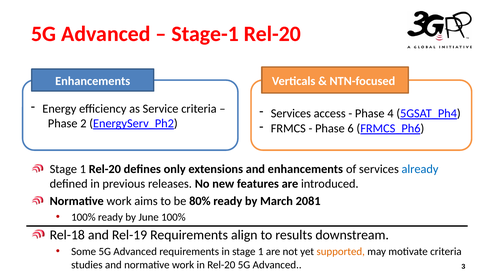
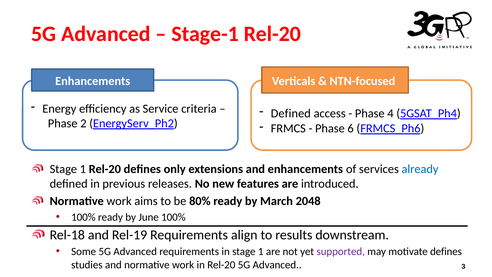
Services: Services -> Defined (291, 113)
2081: 2081 -> 2048 (308, 201)
supported colour: orange -> purple (341, 251)
motivate criteria: criteria -> defines (446, 251)
